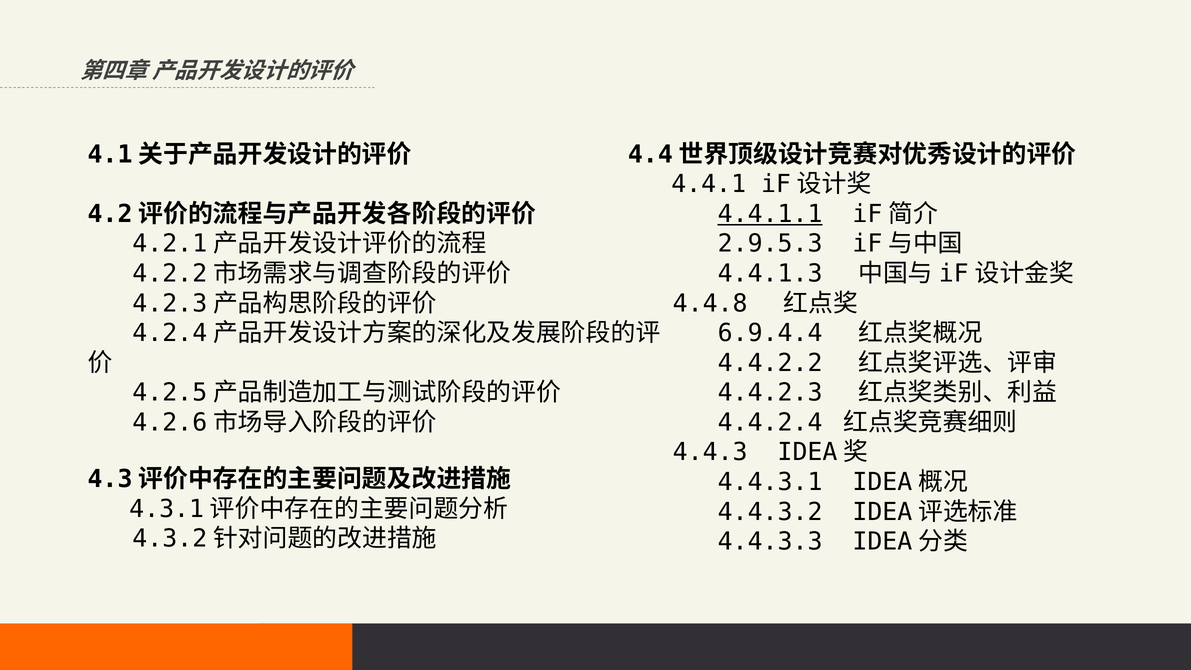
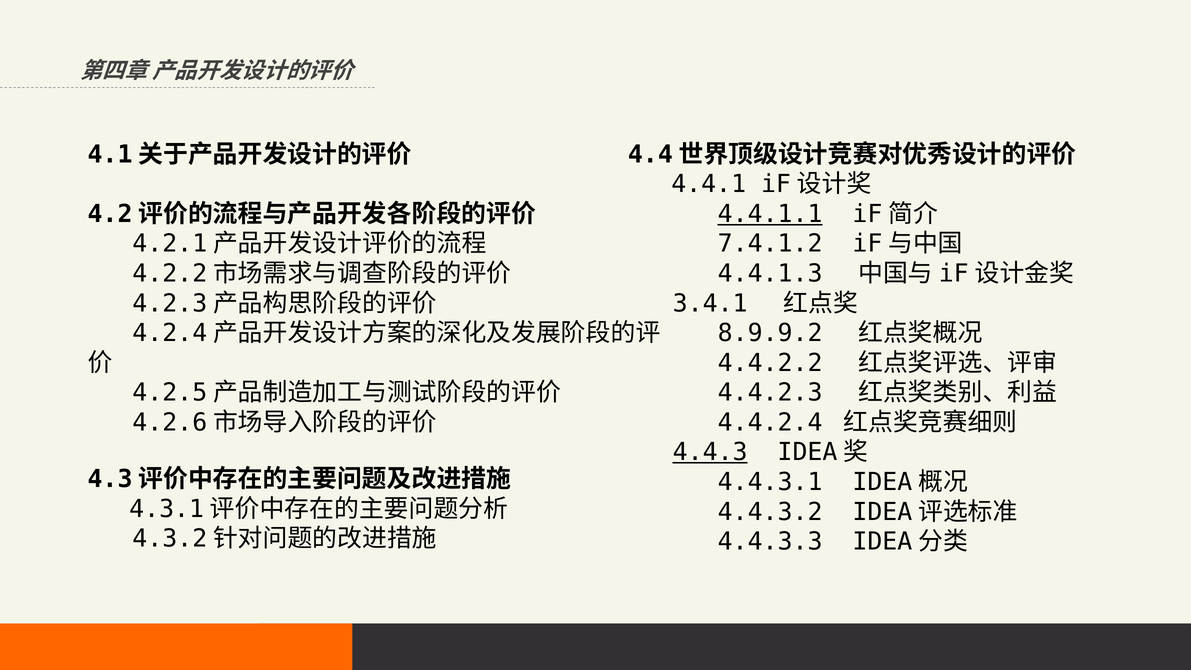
2.9.5.3: 2.9.5.3 -> 7.4.1.2 (770, 244)
4.4.8: 4.4.8 -> 3.4.1 (710, 303)
6.9.4.4: 6.9.4.4 -> 8.9.9.2 (770, 333)
4.4.3 underline: none -> present (710, 452)
